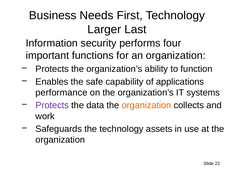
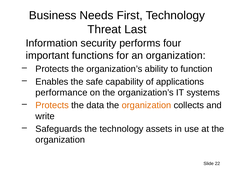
Larger: Larger -> Threat (104, 29)
Protects colour: purple -> orange (52, 106)
work: work -> write (45, 117)
